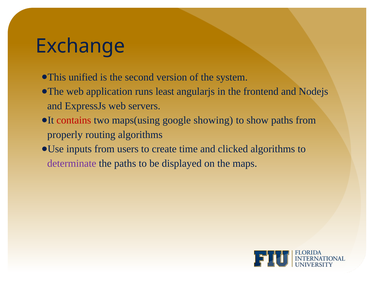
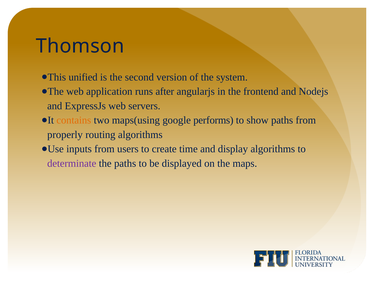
Exchange: Exchange -> Thomson (80, 46)
least: least -> after (165, 91)
contains colour: red -> orange (74, 120)
showing: showing -> performs (213, 120)
clicked: clicked -> display (233, 149)
